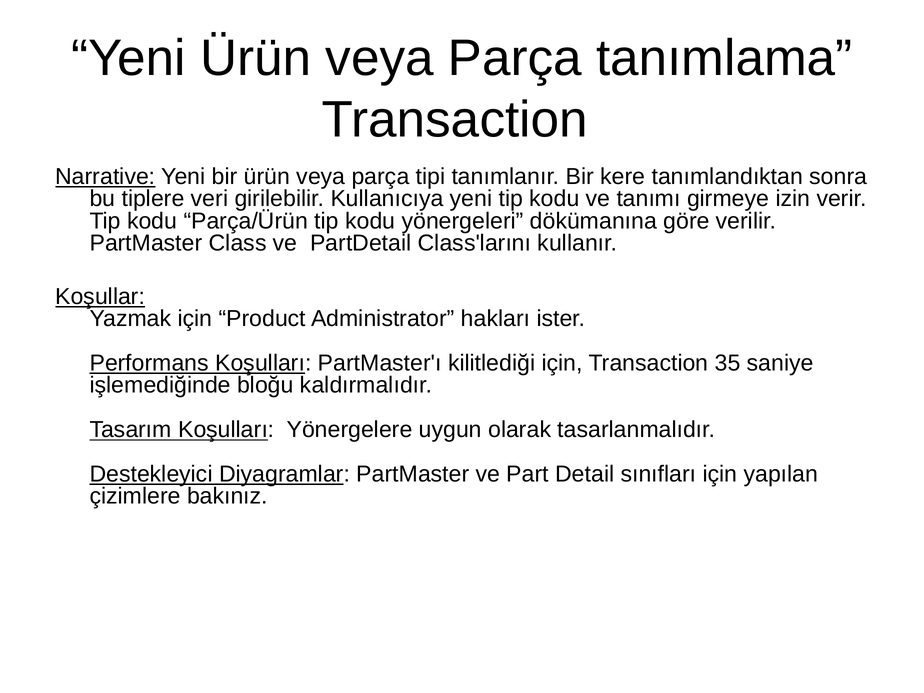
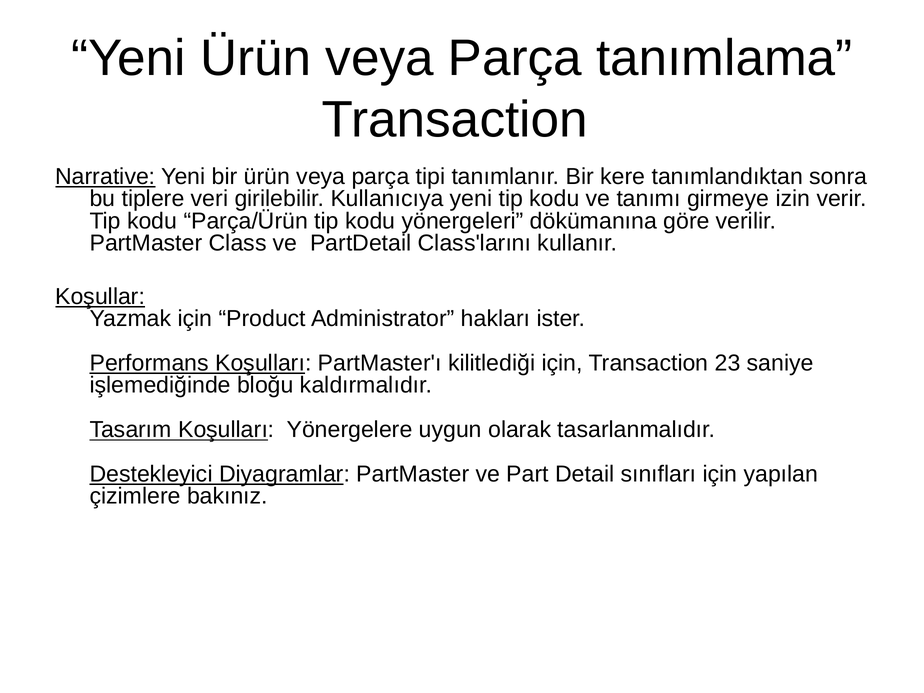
35: 35 -> 23 (728, 363)
